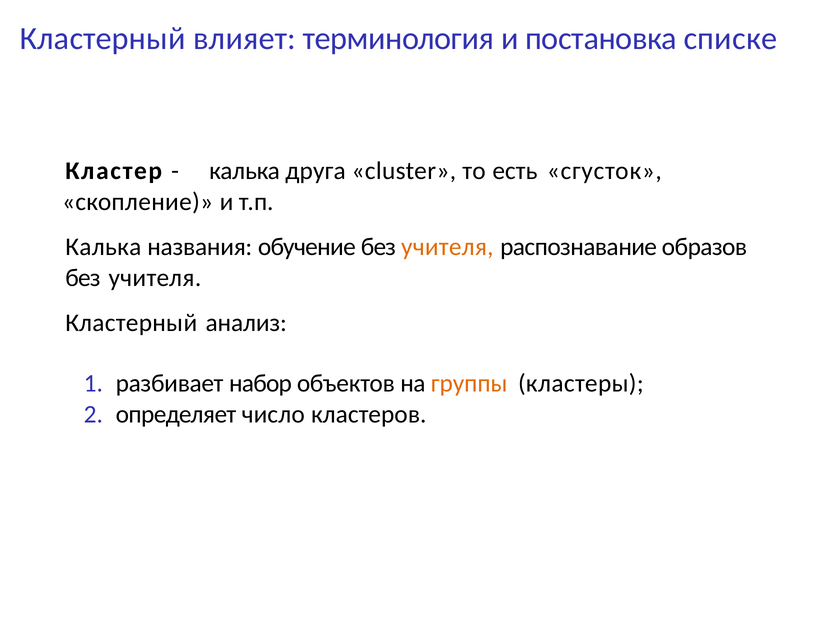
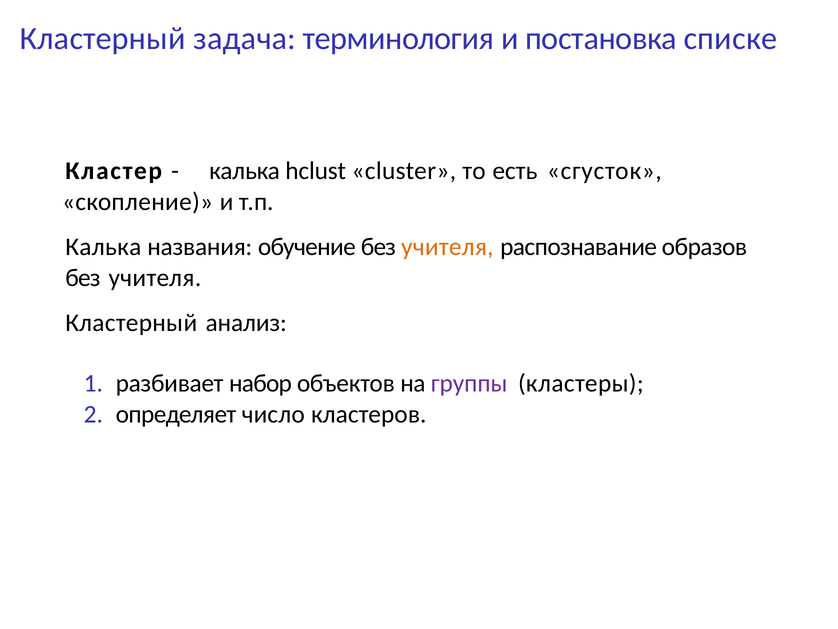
влияет: влияет -> задача (245, 38)
друга: друга -> hclust (316, 171)
группы colour: orange -> purple (469, 383)
